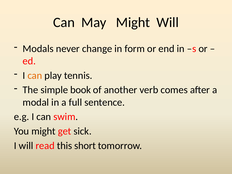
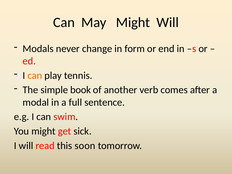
short: short -> soon (85, 146)
